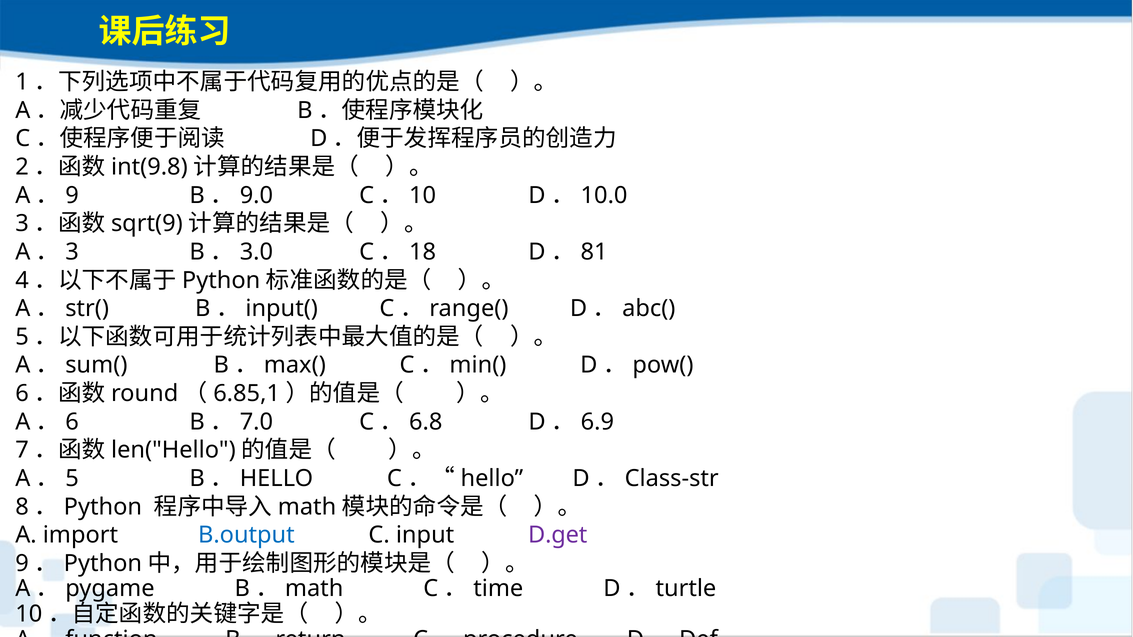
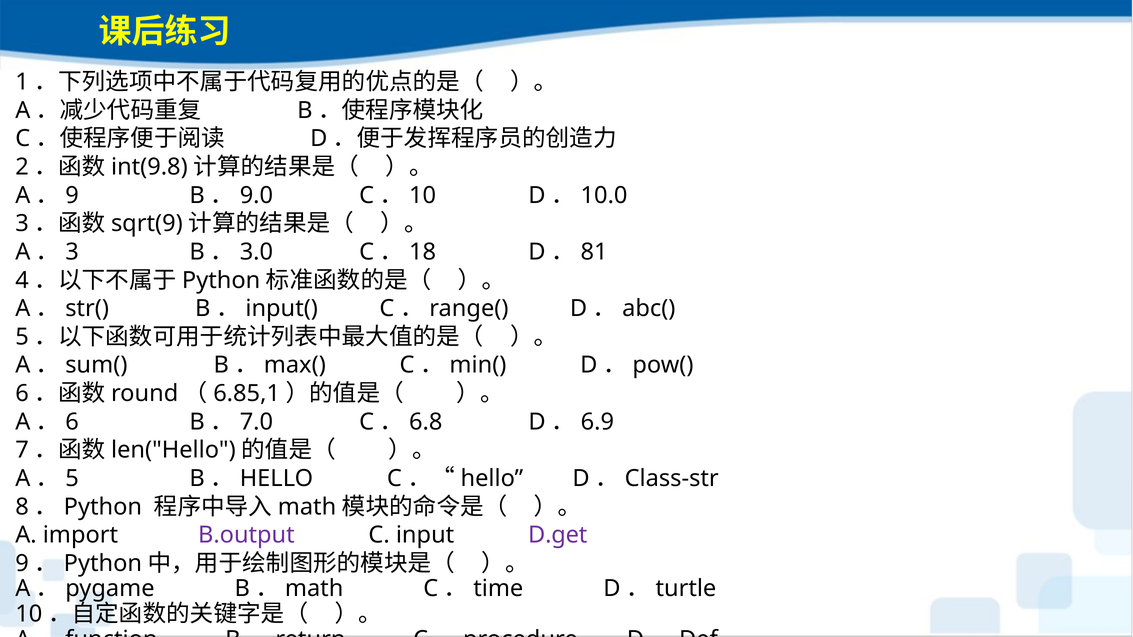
B.output colour: blue -> purple (246, 535)
